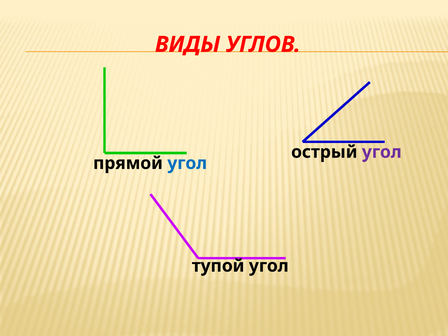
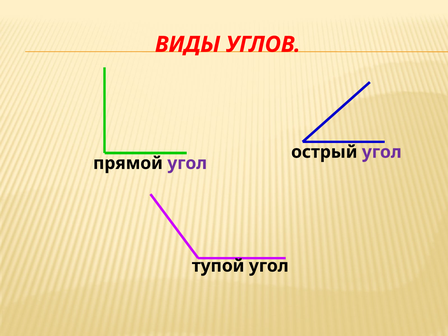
угол colour: blue -> purple (187, 163)
